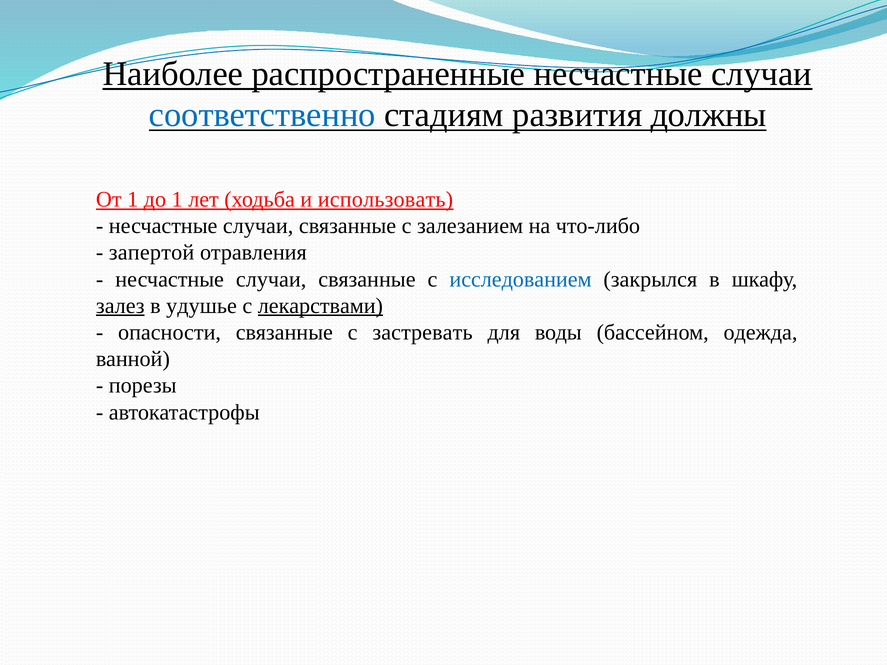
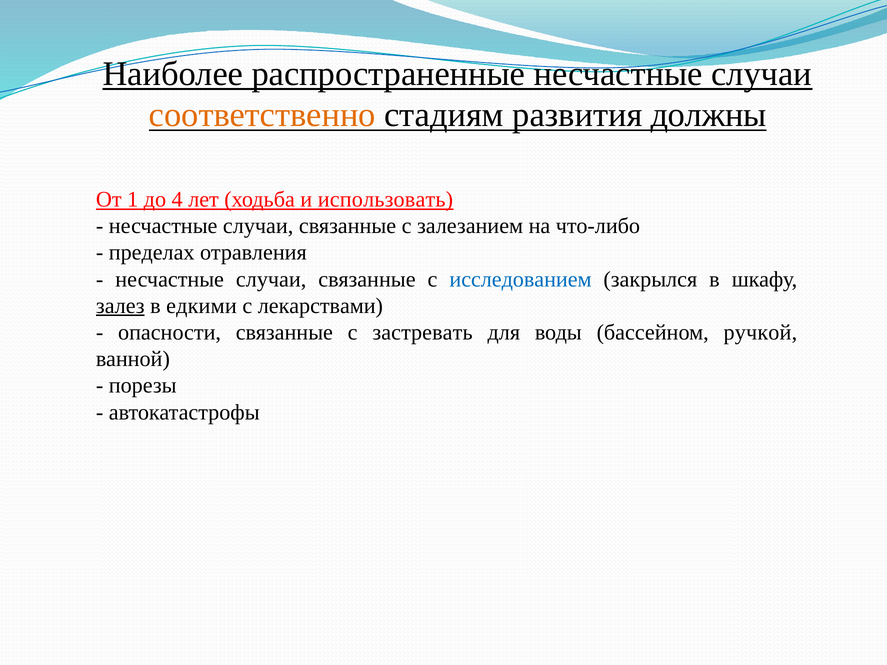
соответственно colour: blue -> orange (262, 115)
до 1: 1 -> 4 (177, 200)
запертой: запертой -> пределах (152, 253)
удушье: удушье -> едкими (201, 306)
лекарствами underline: present -> none (320, 306)
одежда: одежда -> ручкой (760, 333)
